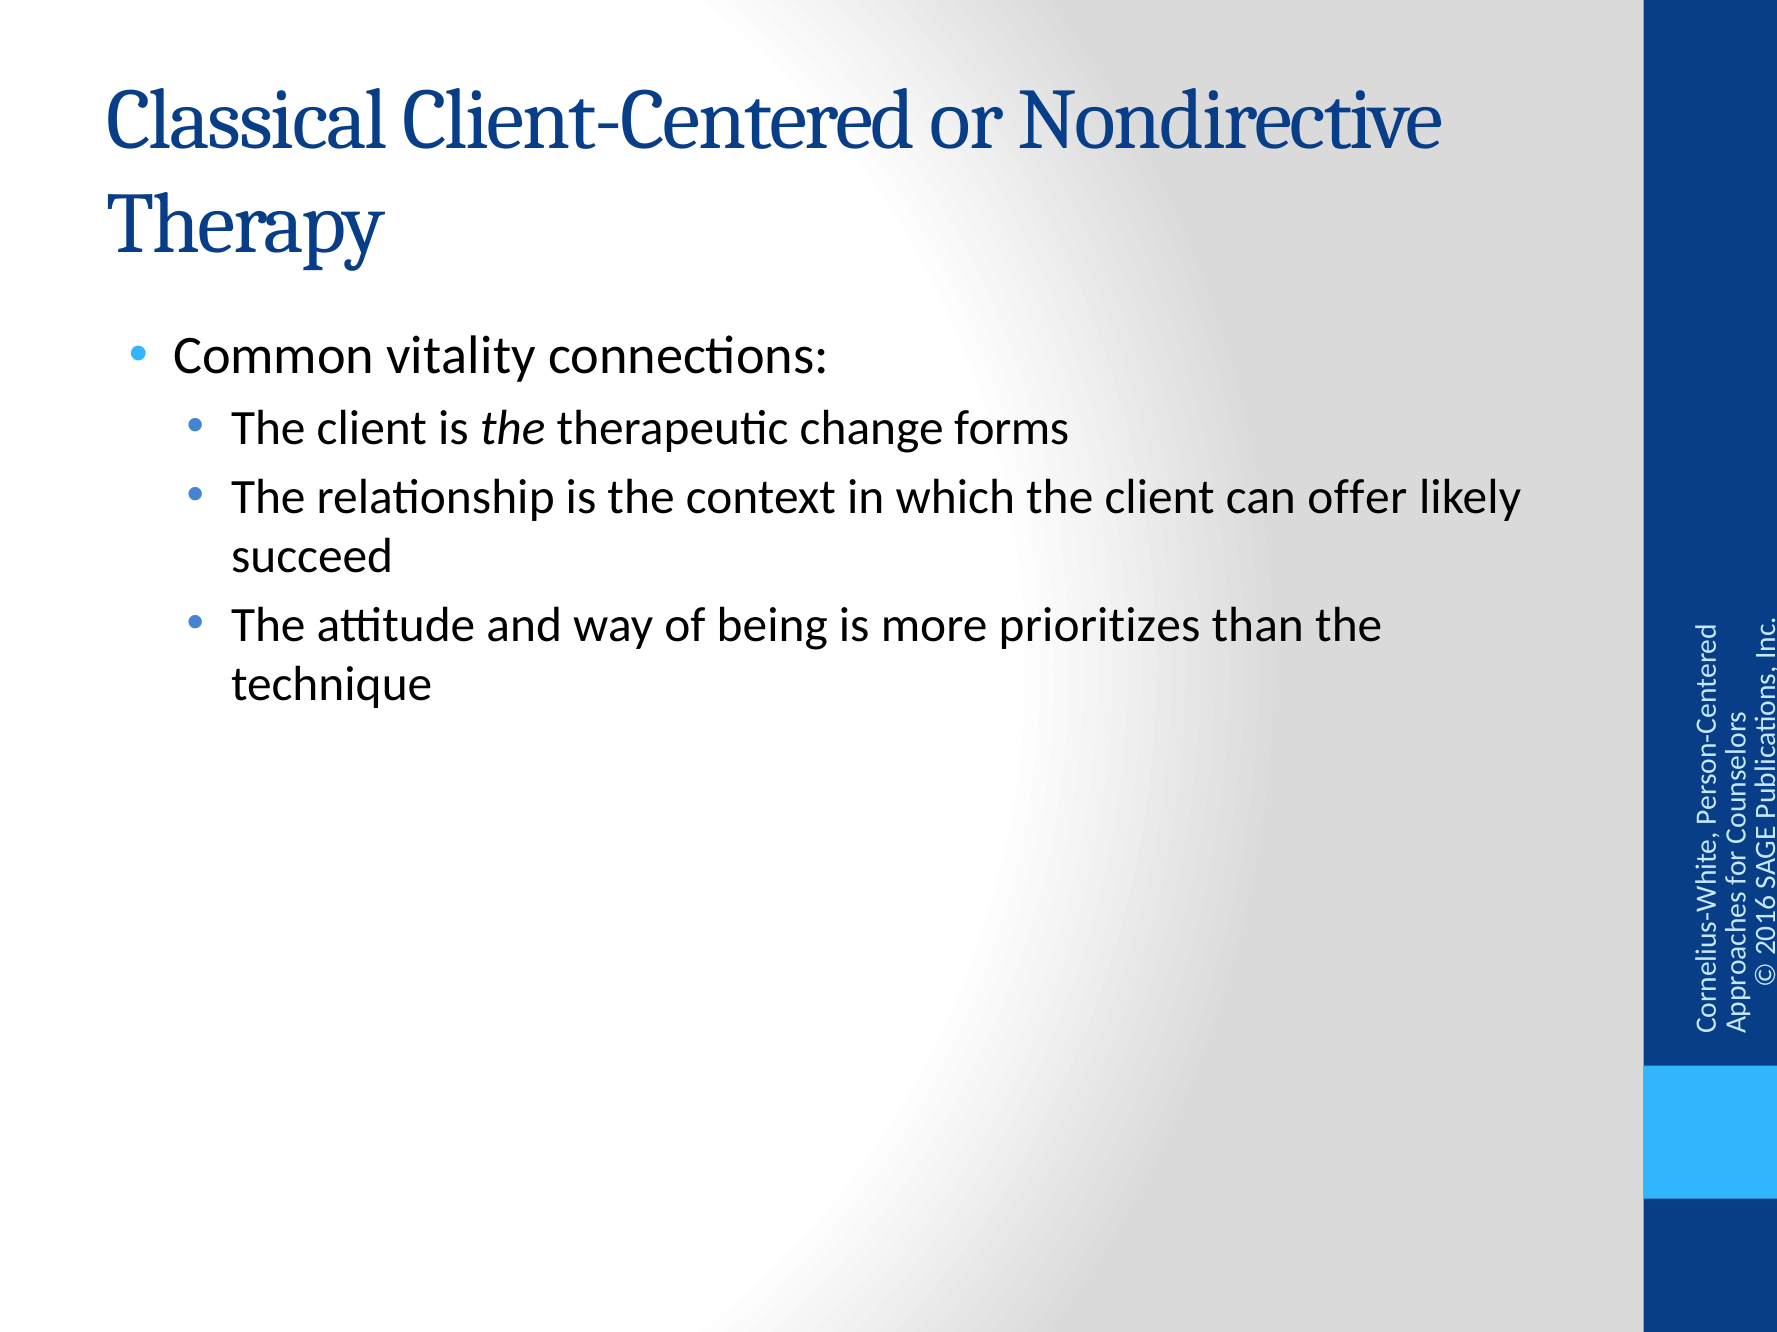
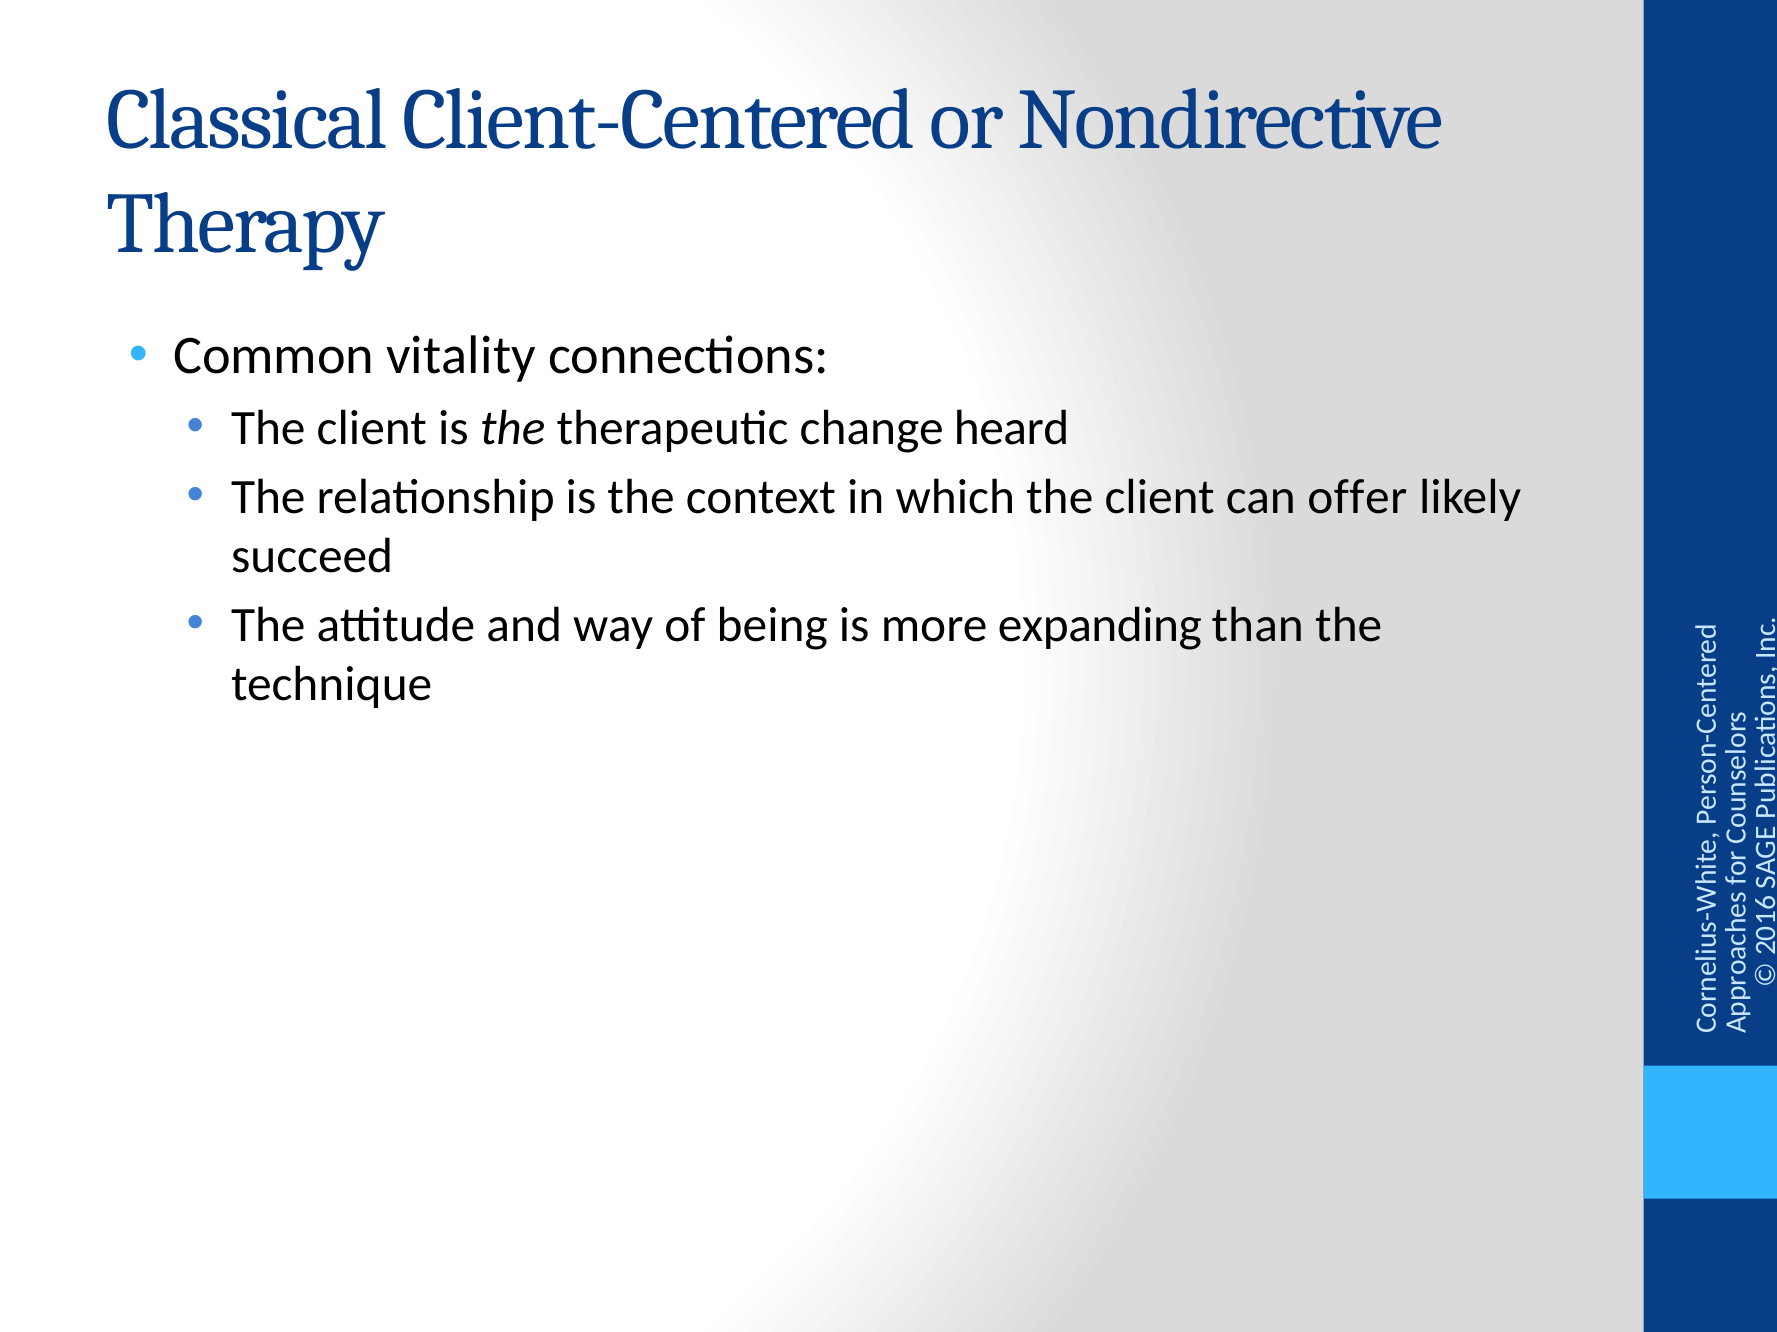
forms: forms -> heard (1012, 428)
prioritizes: prioritizes -> expanding (1100, 625)
